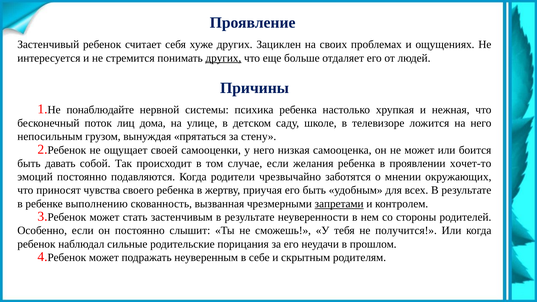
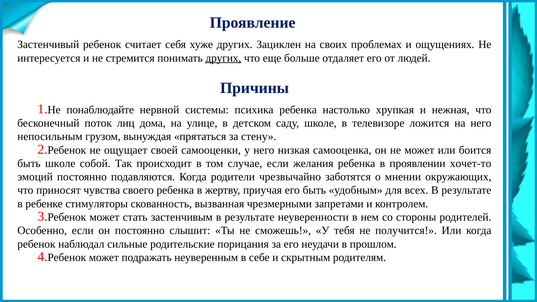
быть давать: давать -> школе (60, 163)
выполнению: выполнению -> стимуляторы (97, 204)
запретами underline: present -> none (339, 204)
